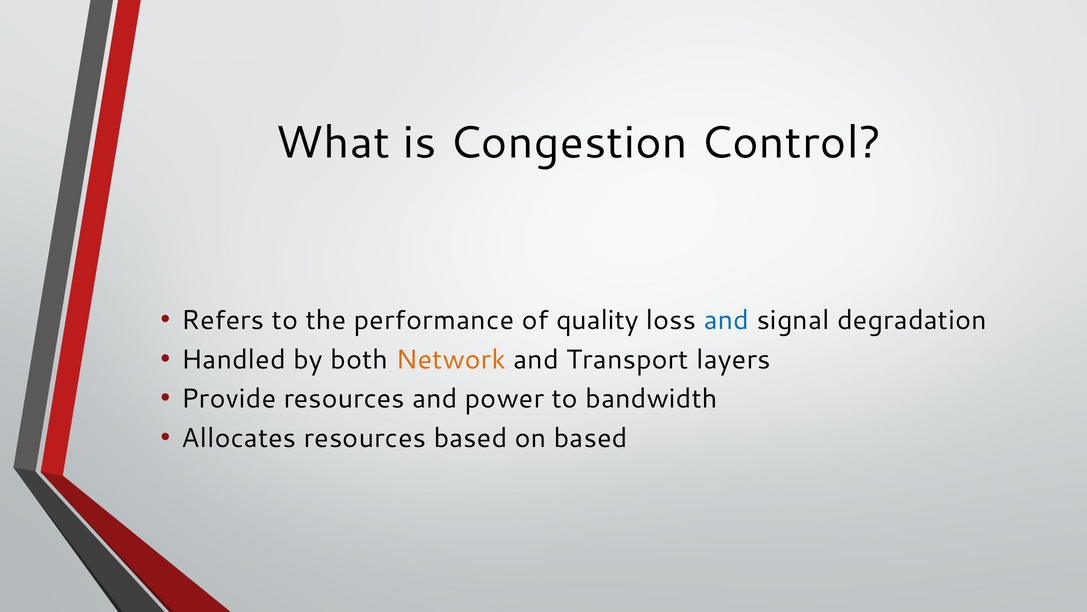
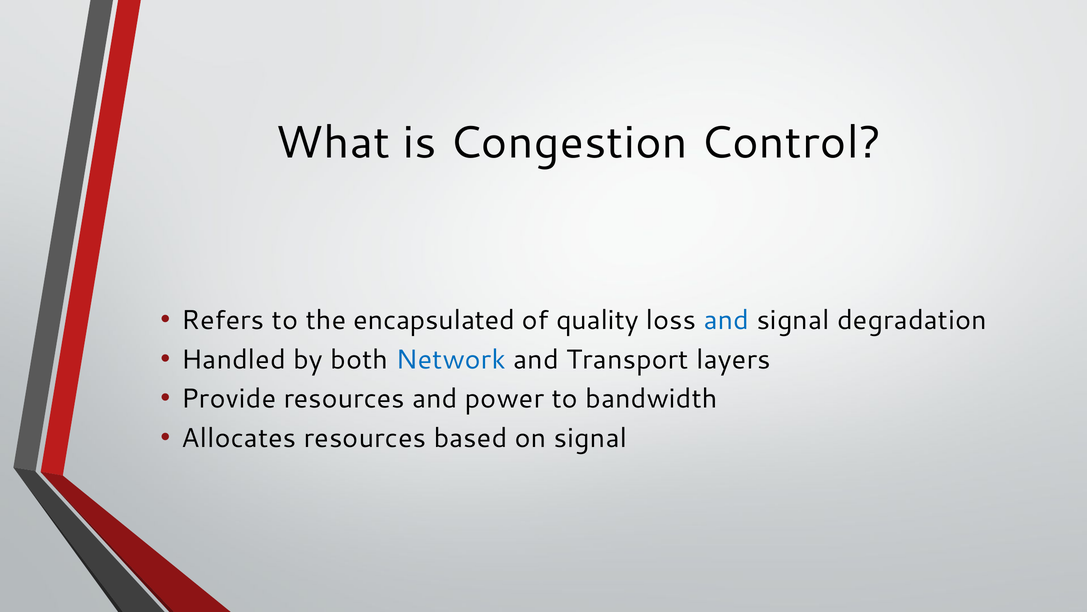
performance: performance -> encapsulated (434, 320)
Network colour: orange -> blue (451, 359)
on based: based -> signal (591, 438)
